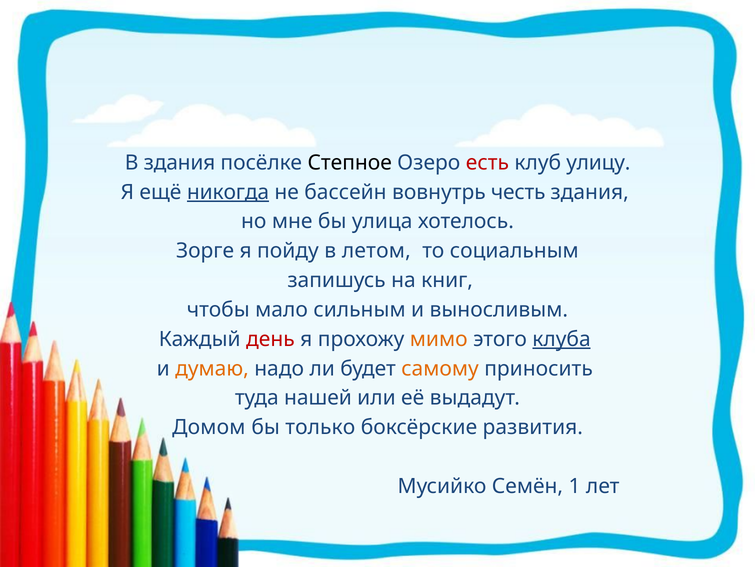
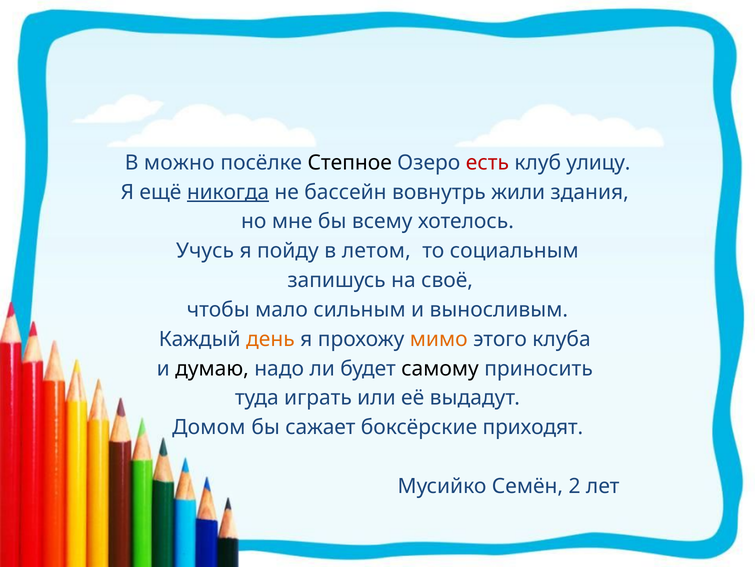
В здания: здания -> можно (179, 163)
честь: честь -> жили (518, 192)
улица: улица -> всему (382, 221)
Зорге: Зорге -> Учусь (205, 251)
книг: книг -> своё (447, 280)
день colour: red -> orange (270, 339)
клуба underline: present -> none (561, 339)
думаю colour: orange -> black (212, 368)
самому colour: orange -> black (440, 368)
нашей: нашей -> играть (318, 397)
только: только -> сажает (320, 427)
развития: развития -> приходят (533, 427)
1: 1 -> 2 (575, 486)
